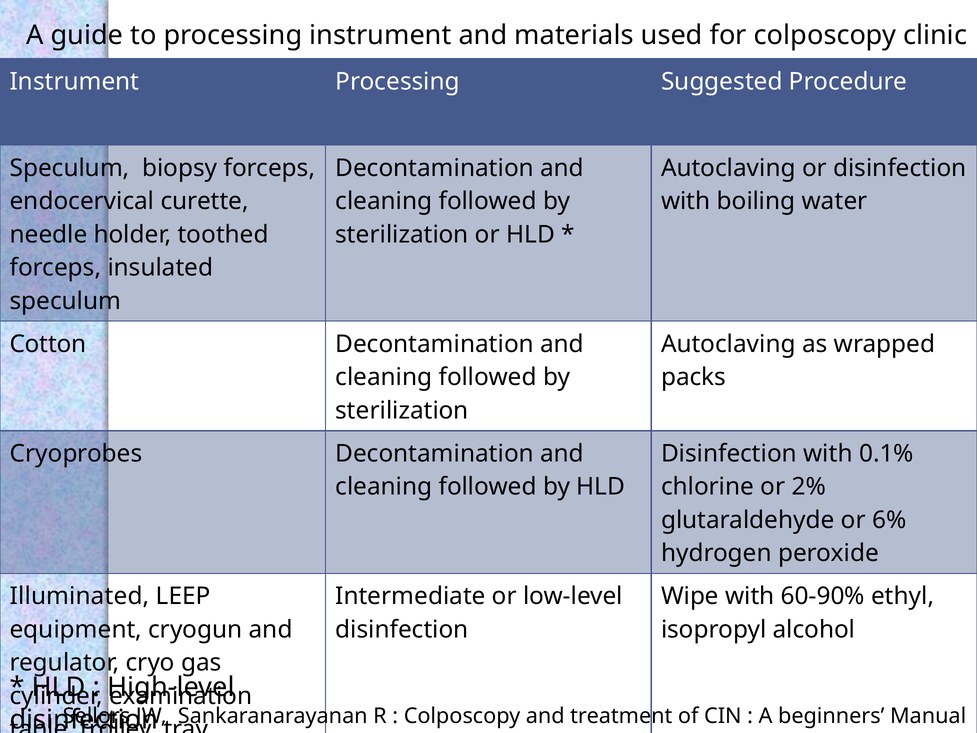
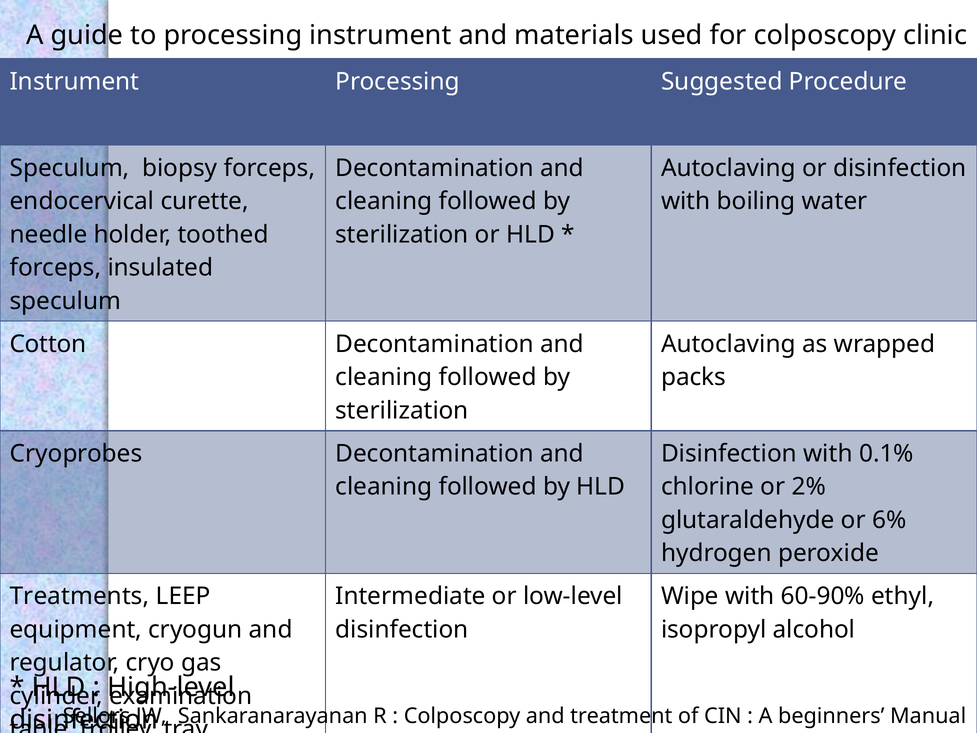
Illuminated: Illuminated -> Treatments (80, 596)
